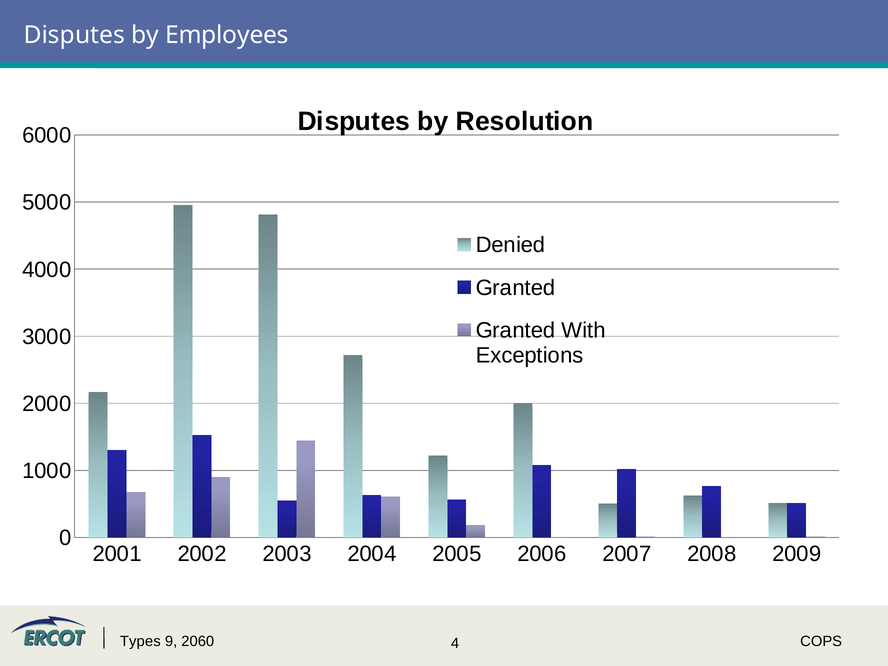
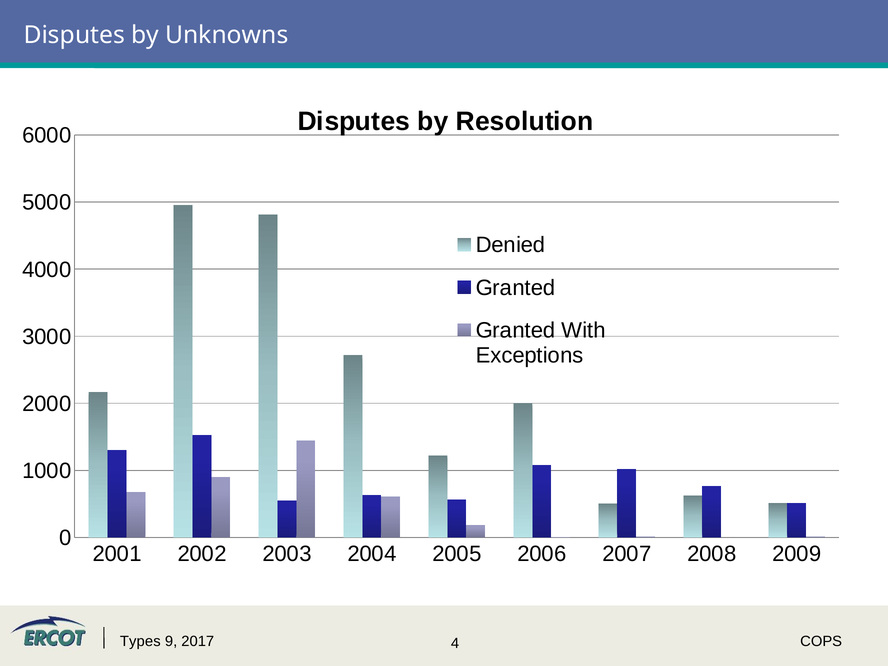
Employees: Employees -> Unknowns (227, 35)
2060: 2060 -> 2017 (198, 642)
